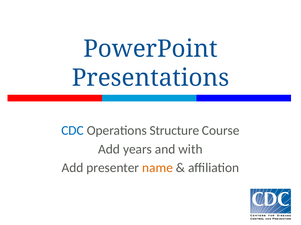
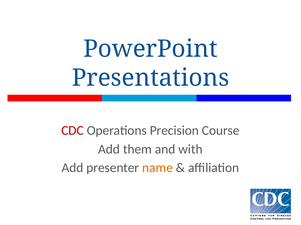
CDC colour: blue -> red (73, 131)
Structure: Structure -> Precision (174, 131)
years: years -> them (137, 150)
